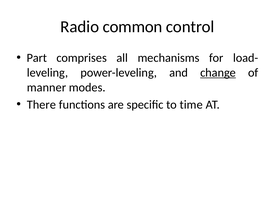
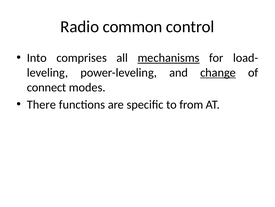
Part: Part -> Into (37, 58)
mechanisms underline: none -> present (169, 58)
manner: manner -> connect (47, 87)
time: time -> from (191, 104)
